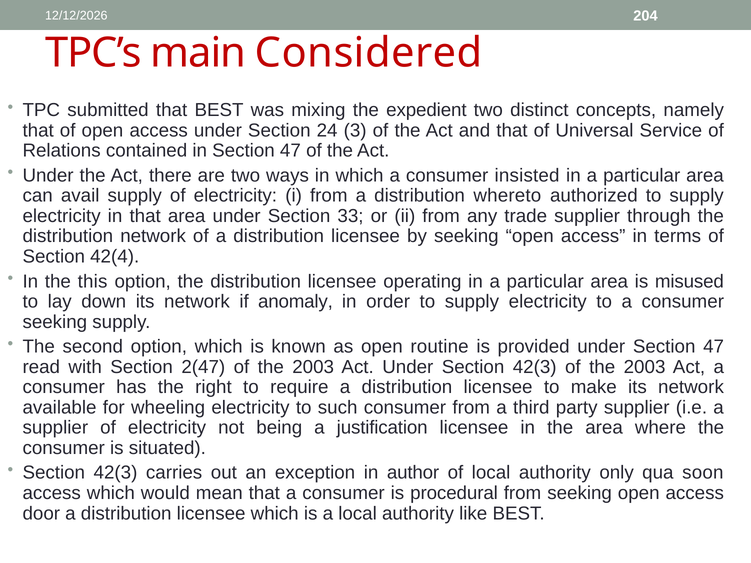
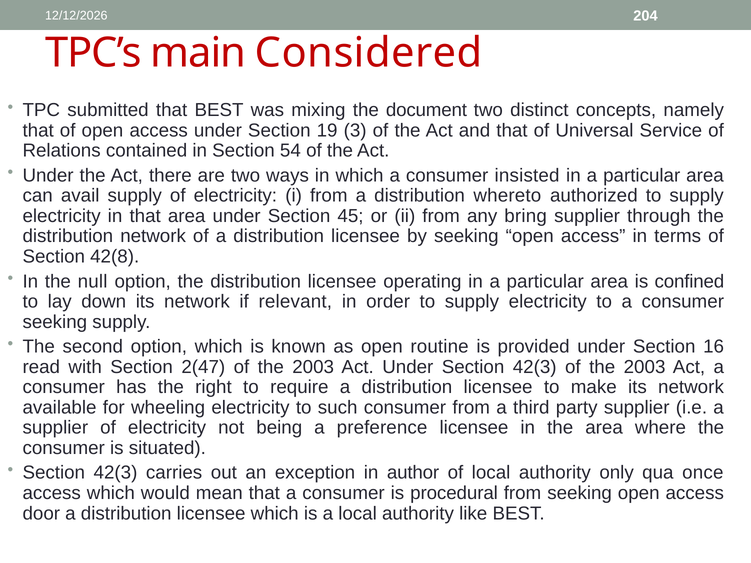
expedient: expedient -> document (426, 110)
24: 24 -> 19 (327, 130)
in Section 47: 47 -> 54 (290, 151)
33: 33 -> 45 (351, 216)
trade: trade -> bring (526, 216)
42(4: 42(4 -> 42(8 (115, 257)
this: this -> null (93, 281)
misused: misused -> confined (689, 281)
anomaly: anomaly -> relevant (295, 302)
under Section 47: 47 -> 16 (714, 347)
justification: justification -> preference (382, 428)
soon: soon -> once (703, 473)
